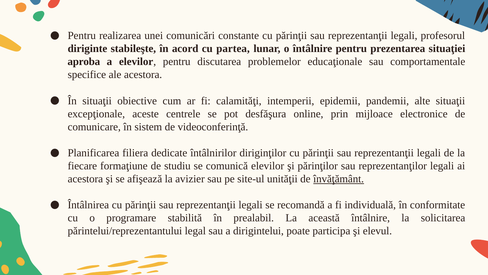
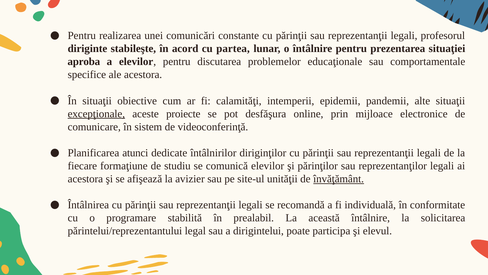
excepţionale underline: none -> present (96, 114)
centrele: centrele -> proiecte (183, 114)
filiera: filiera -> atunci (135, 153)
